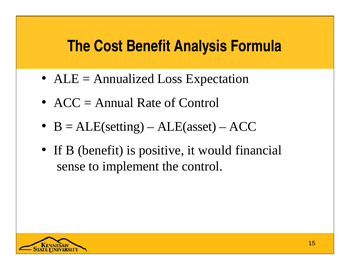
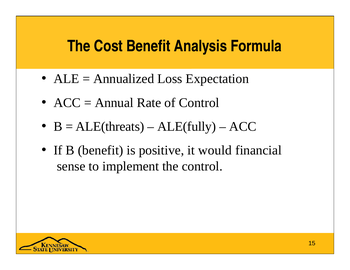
ALE(setting: ALE(setting -> ALE(threats (110, 127)
ALE(asset: ALE(asset -> ALE(fully (187, 127)
